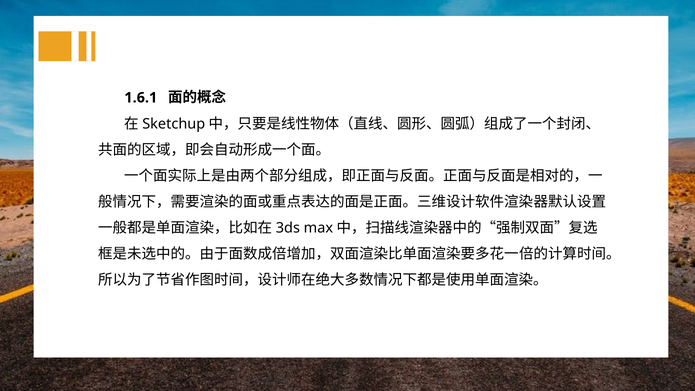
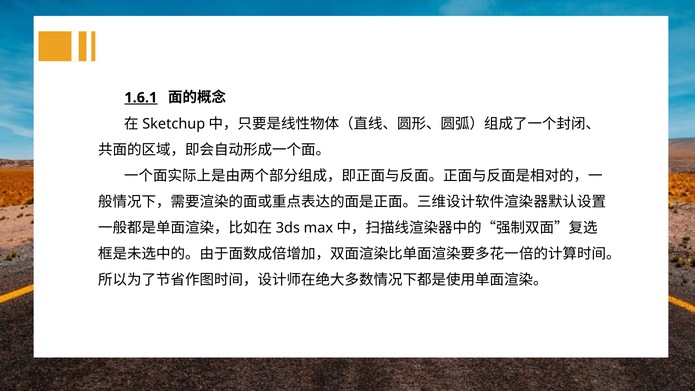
1.6.1 underline: none -> present (141, 98)
